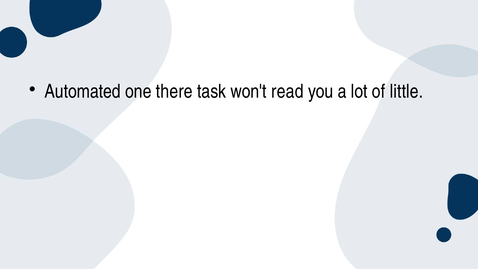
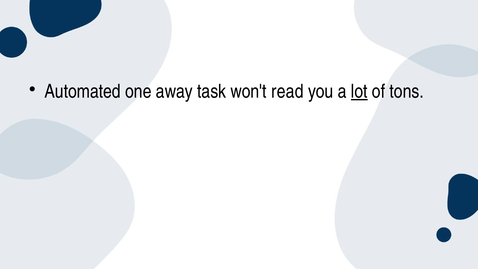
there: there -> away (174, 91)
lot underline: none -> present (359, 91)
little: little -> tons (407, 91)
